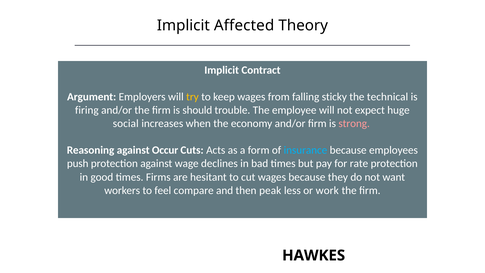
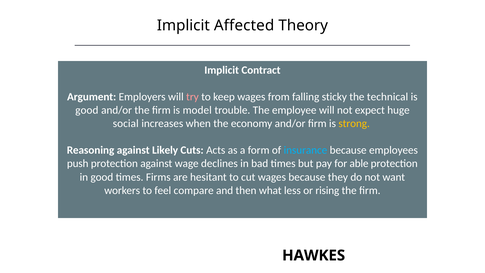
try colour: yellow -> pink (192, 97)
firing: firing -> good (87, 110)
should: should -> model (197, 110)
strong colour: pink -> yellow (354, 124)
Occur: Occur -> Likely (165, 150)
rate: rate -> able (359, 164)
peak: peak -> what (270, 190)
work: work -> rising (327, 190)
